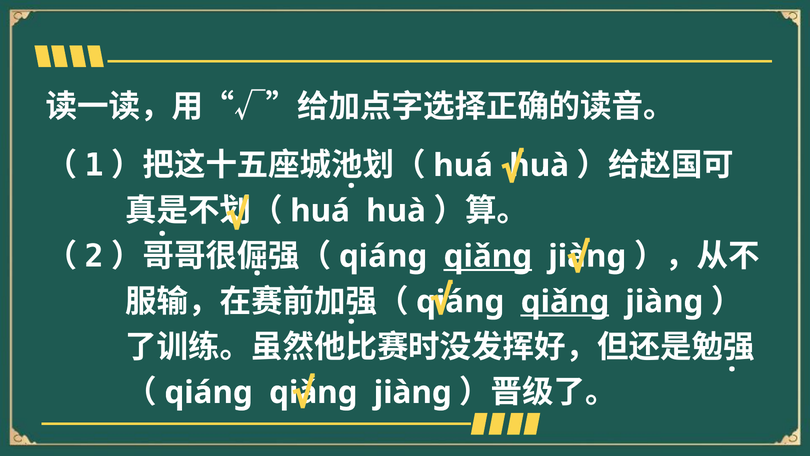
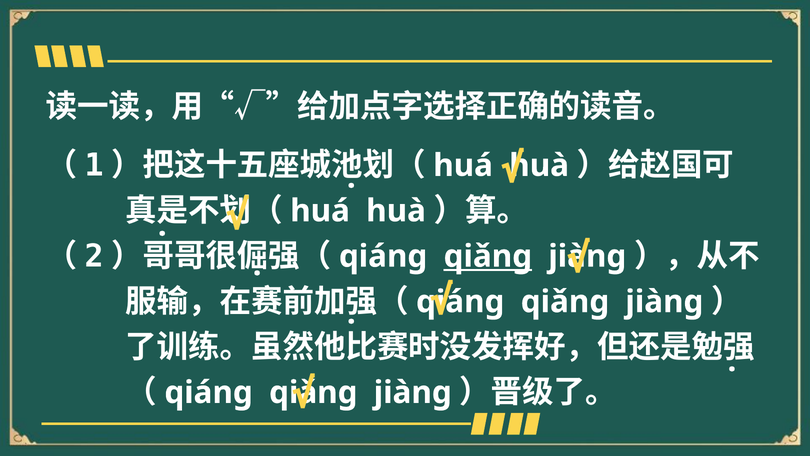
qiǎnɡ underline: present -> none (565, 302)
